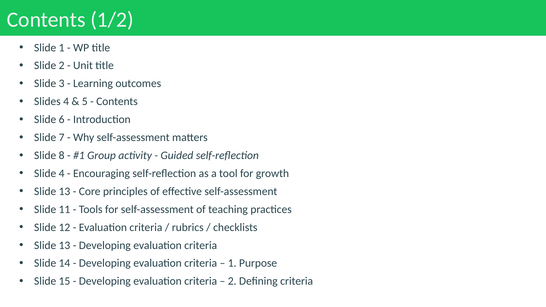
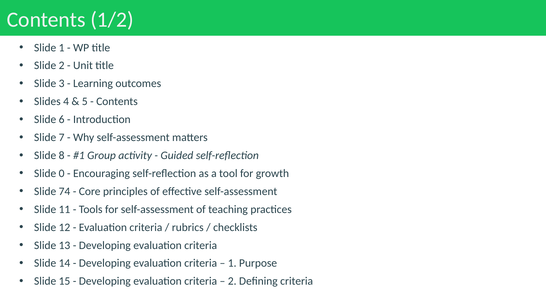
Slide 4: 4 -> 0 (62, 173)
13: 13 -> 74 (64, 191)
